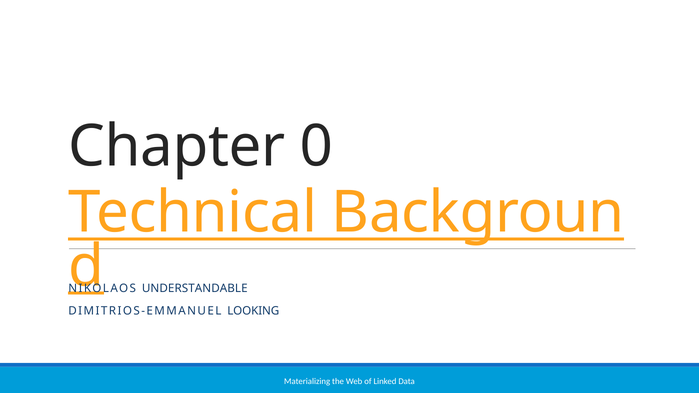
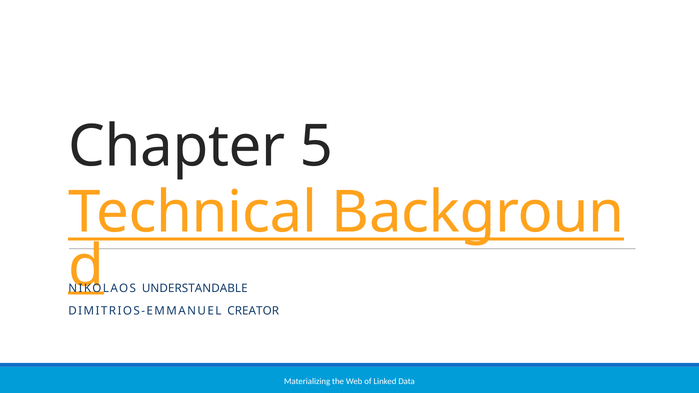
0: 0 -> 5 (316, 147)
LOOKING: LOOKING -> CREATOR (253, 311)
